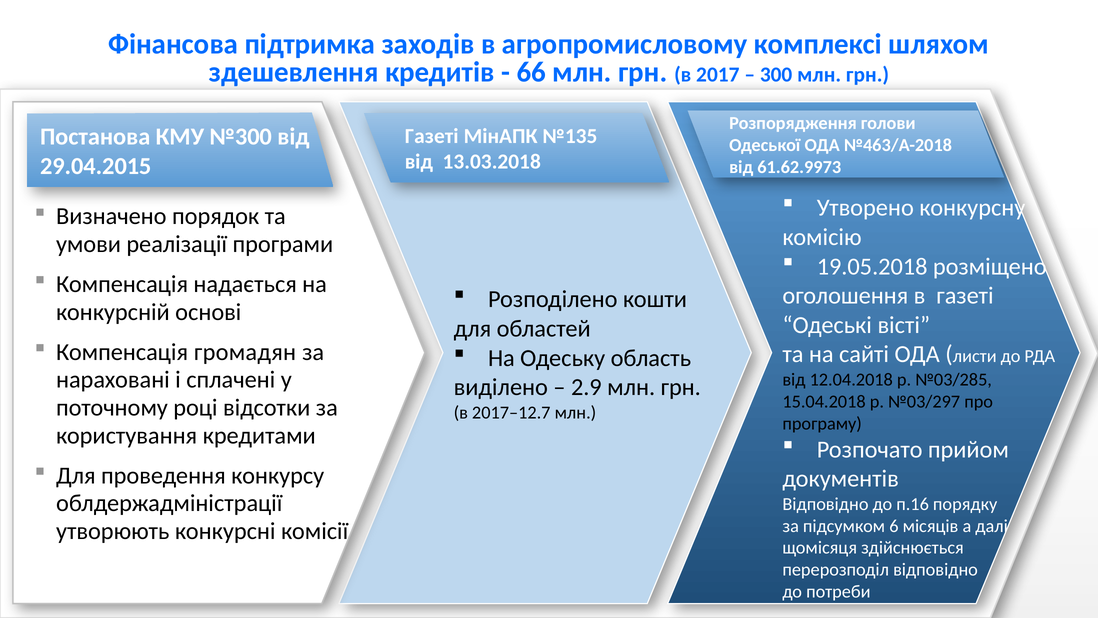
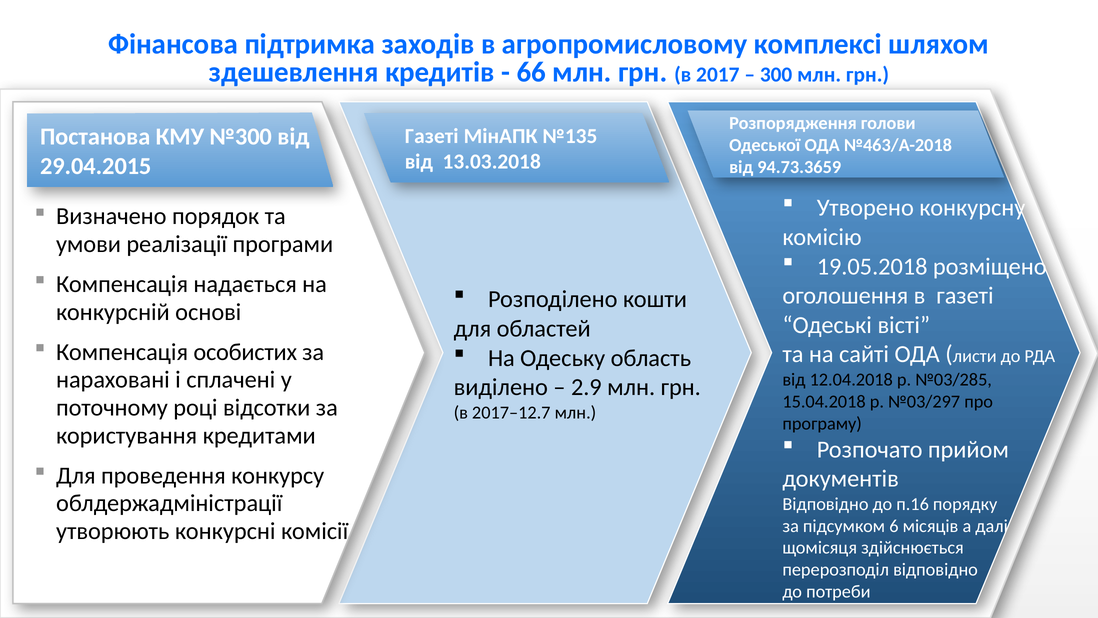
61.62.9973: 61.62.9973 -> 94.73.3659 (799, 167)
громадян: громадян -> особистих (245, 352)
